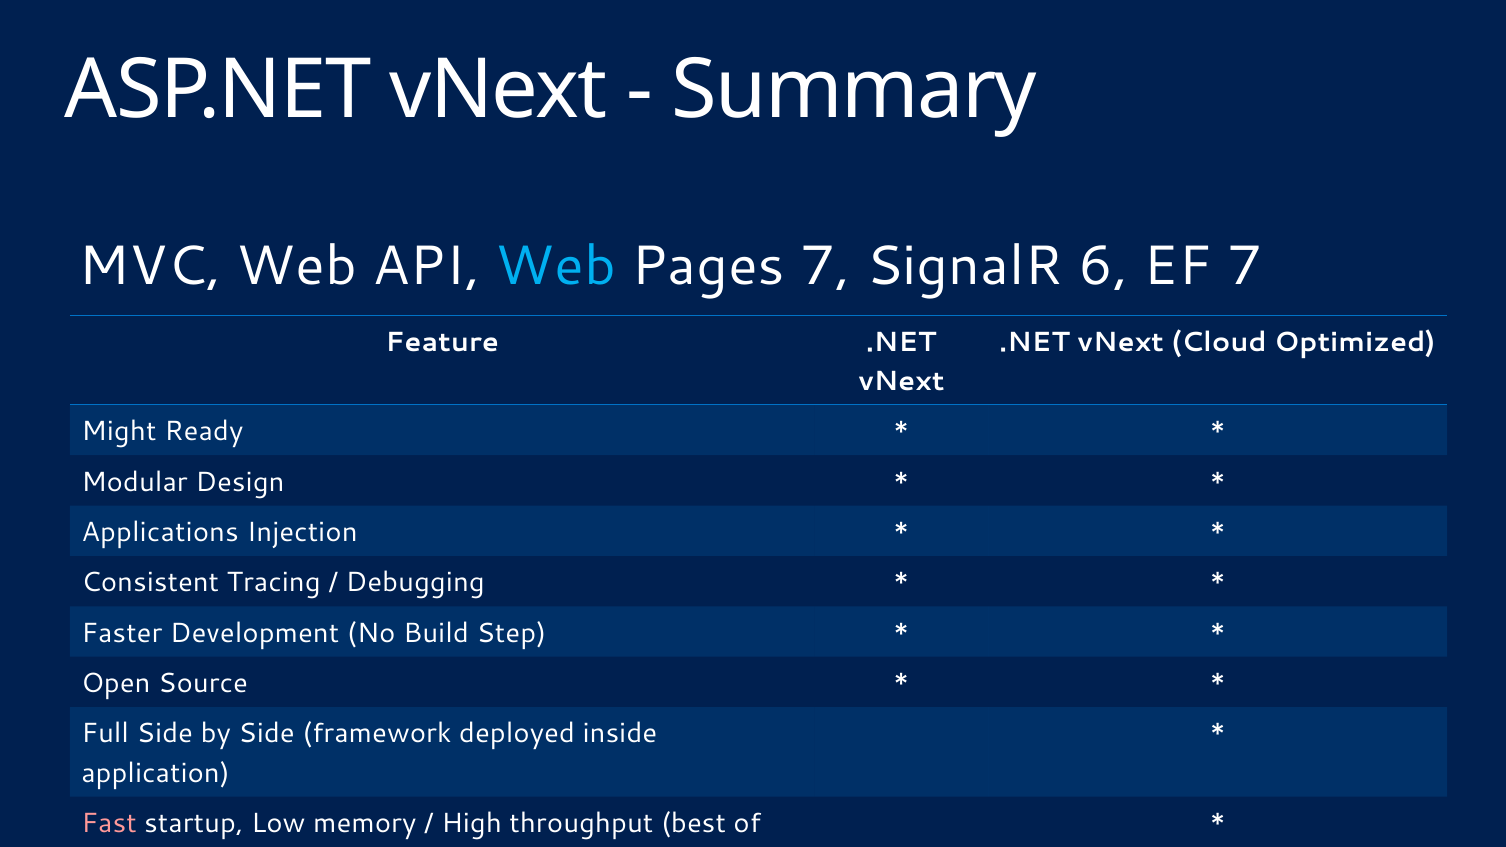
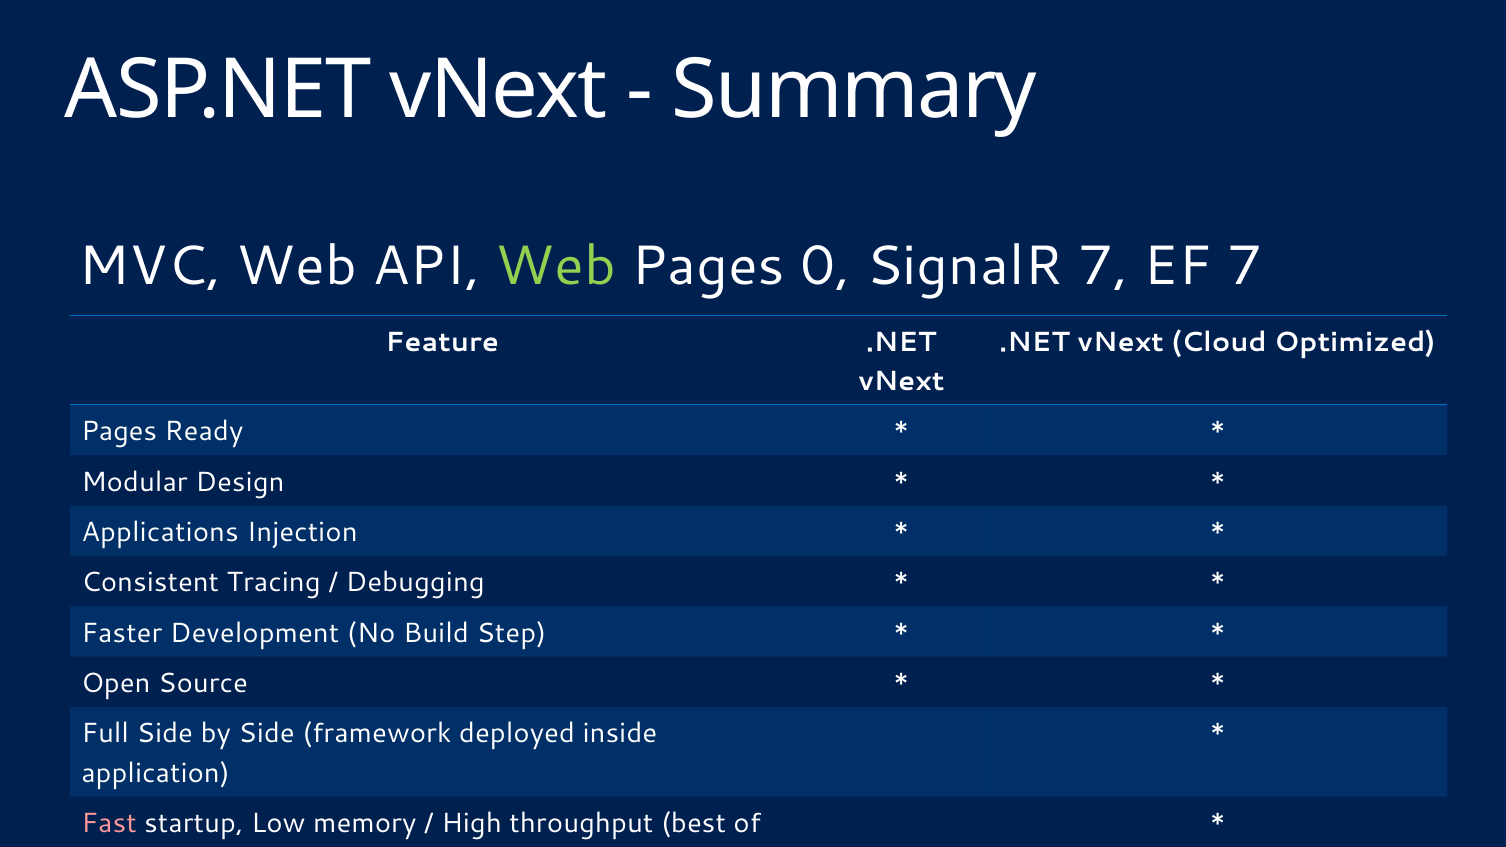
Web colour: light blue -> light green (556, 266)
Pages 7: 7 -> 0 (826, 266)
SignalR 6: 6 -> 7 (1104, 266)
Might: Might -> Pages (119, 431)
